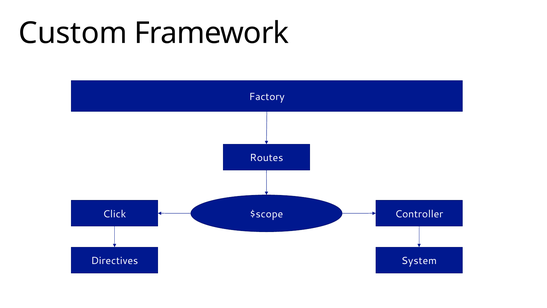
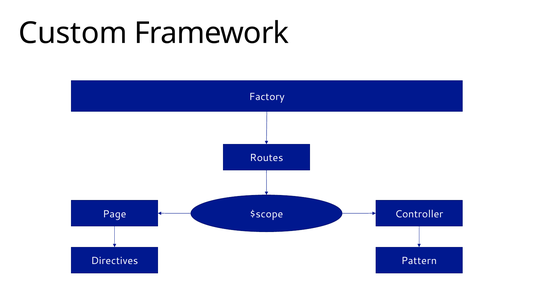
Click: Click -> Page (115, 214)
System: System -> Pattern (419, 261)
